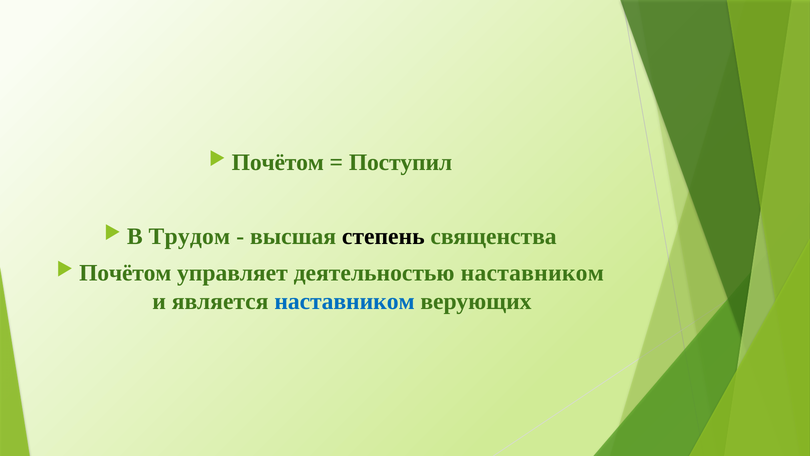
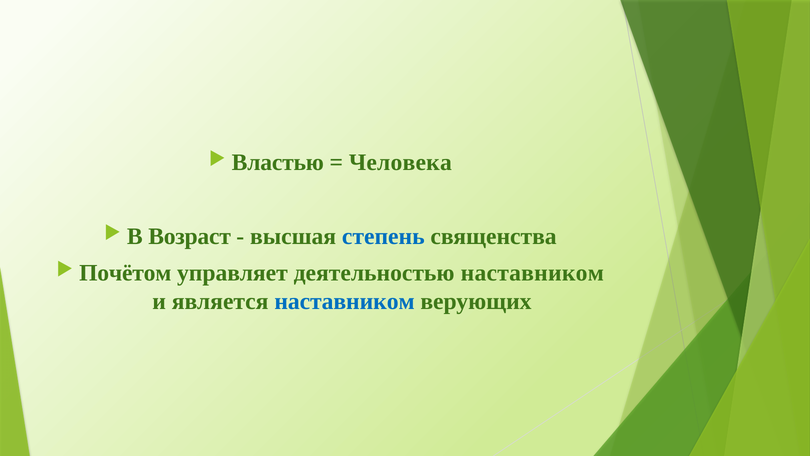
Почётом: Почётом -> Властью (278, 162)
Поступил: Поступил -> Человека (400, 162)
Трудом: Трудом -> Возраст (190, 236)
степень colour: black -> blue (383, 236)
